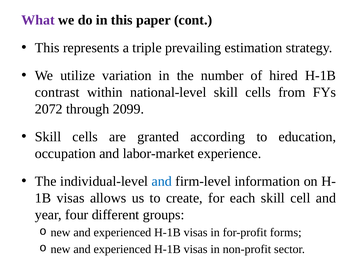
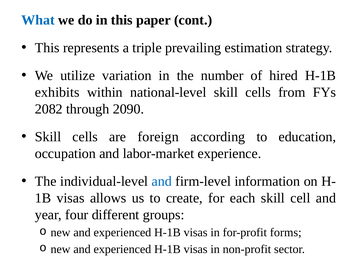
What colour: purple -> blue (38, 20)
contrast: contrast -> exhibits (57, 93)
2072: 2072 -> 2082 (49, 109)
2099: 2099 -> 2090 (128, 109)
granted: granted -> foreign (158, 137)
